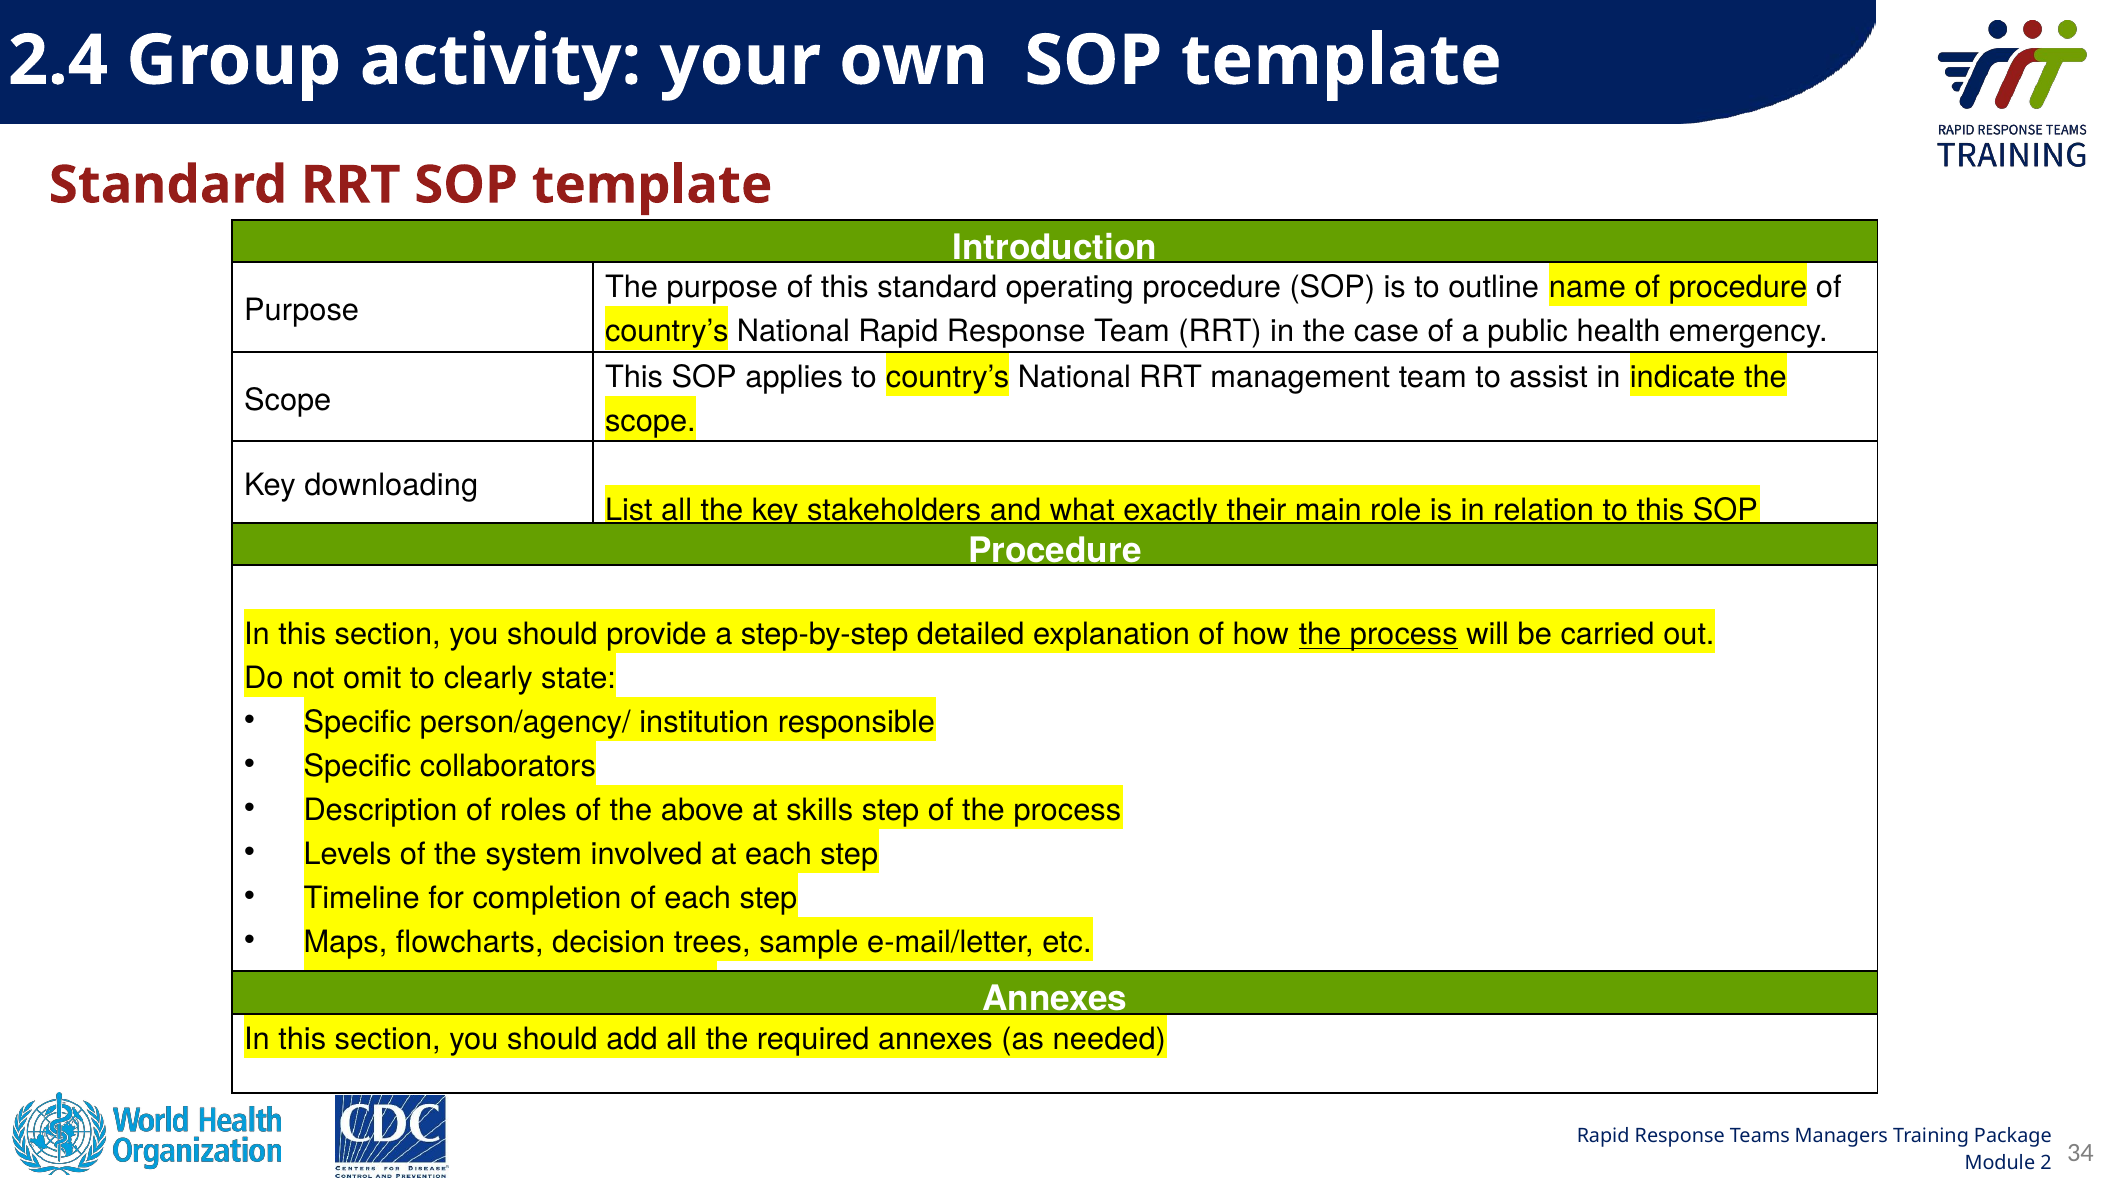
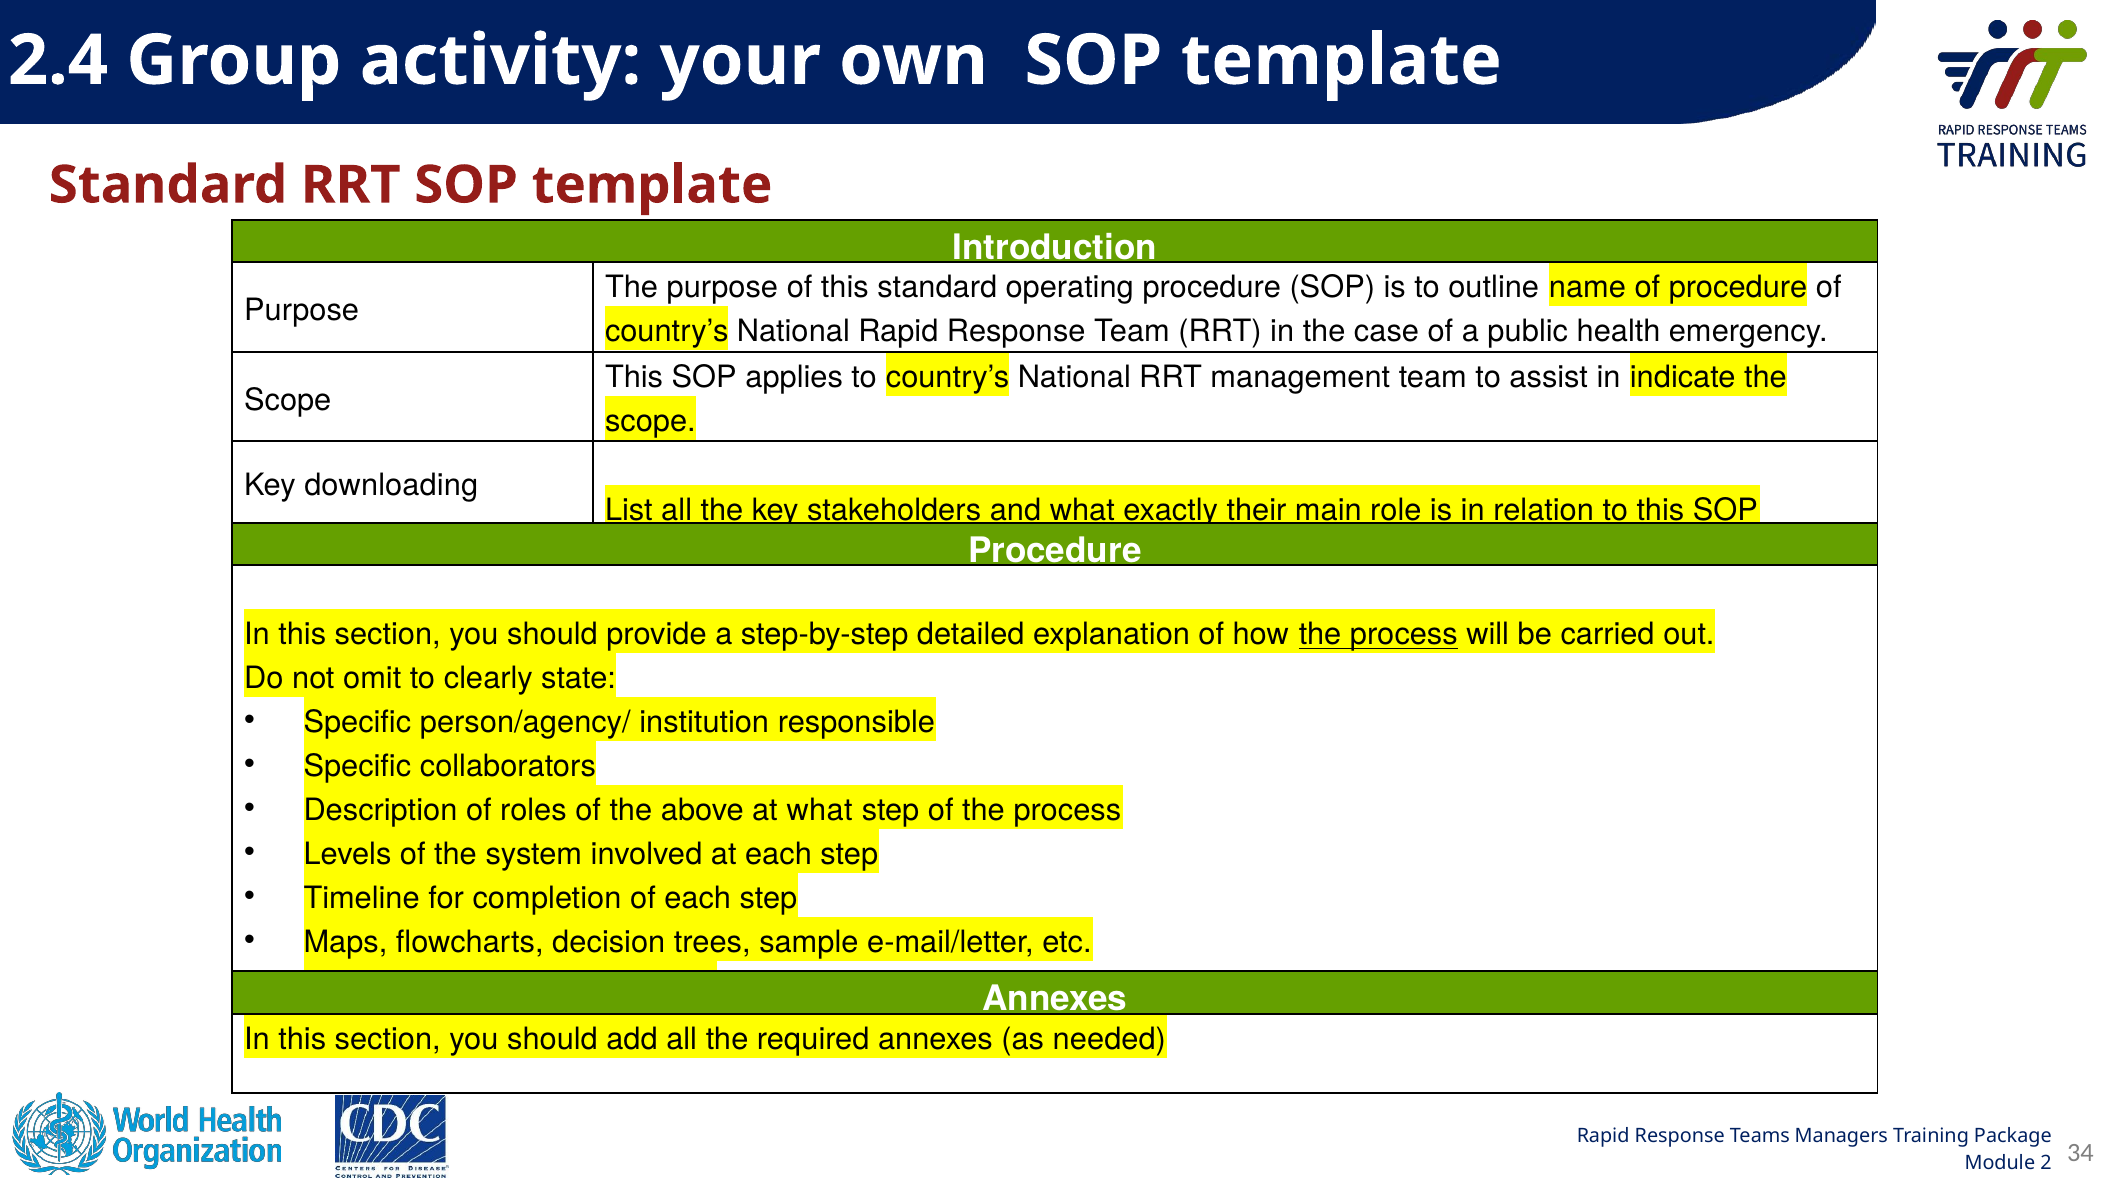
at skills: skills -> what (820, 810)
